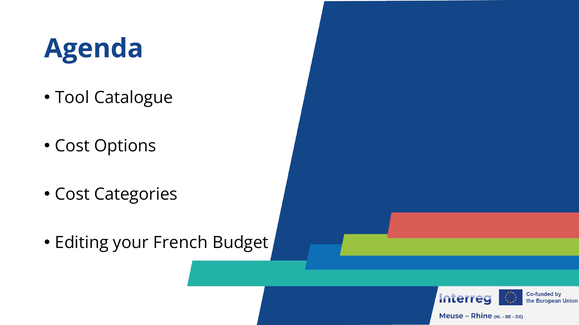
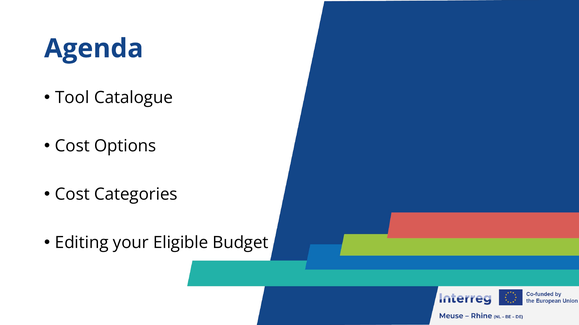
French: French -> Eligible (181, 243)
